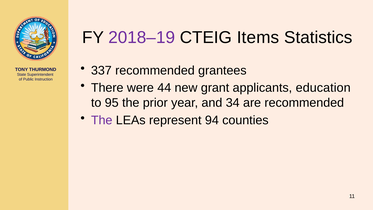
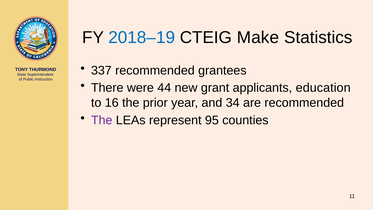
2018–19 colour: purple -> blue (142, 37)
Items: Items -> Make (258, 37)
95: 95 -> 16 (112, 103)
94: 94 -> 95 (212, 120)
